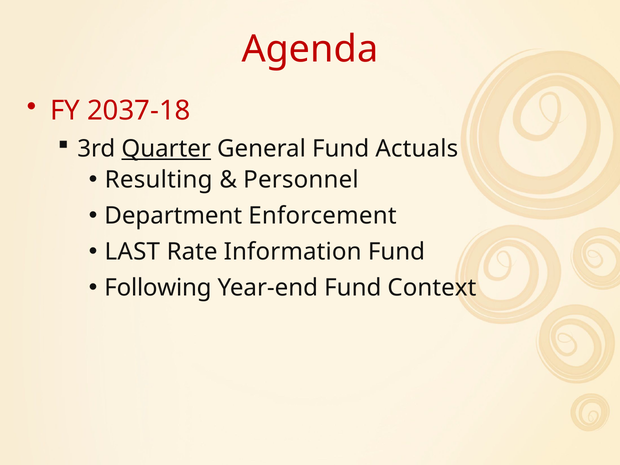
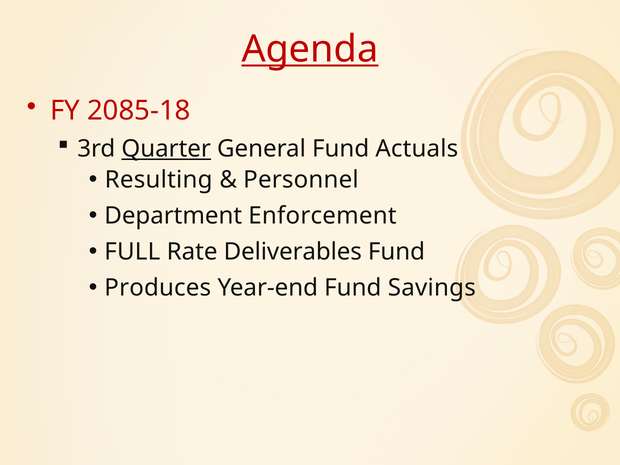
Agenda underline: none -> present (310, 49)
2037-18: 2037-18 -> 2085-18 (139, 111)
LAST: LAST -> FULL (132, 252)
Information: Information -> Deliverables (293, 252)
Following: Following -> Produces (158, 288)
Context: Context -> Savings (432, 288)
